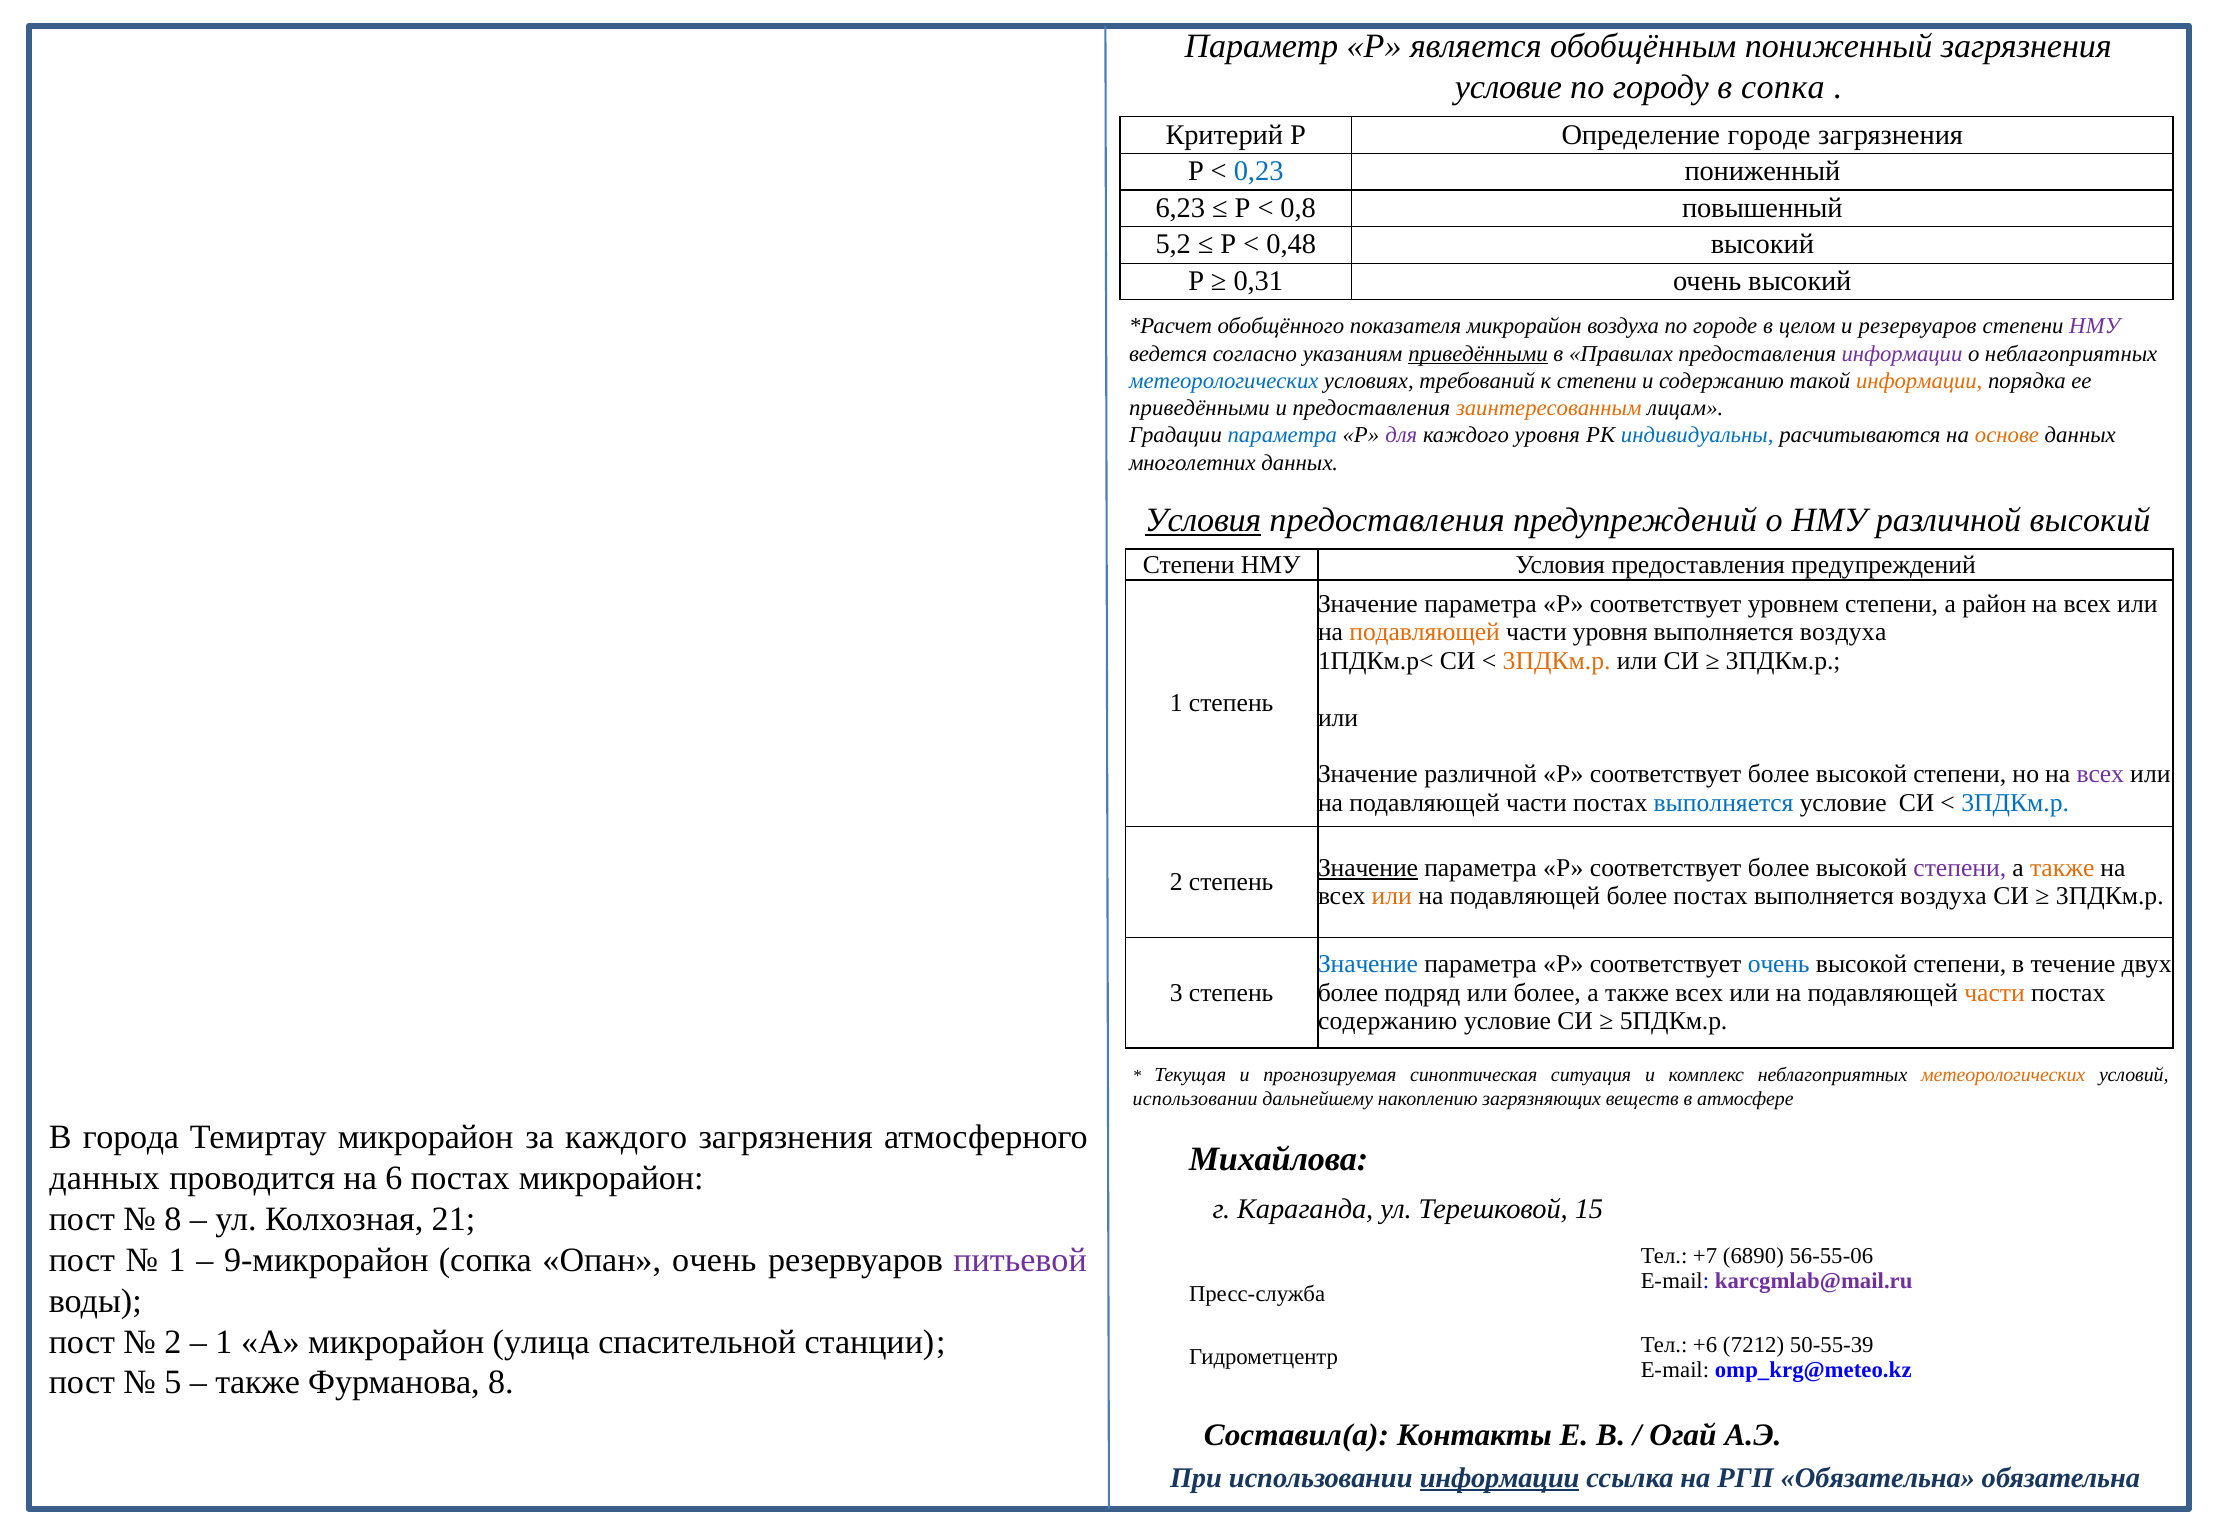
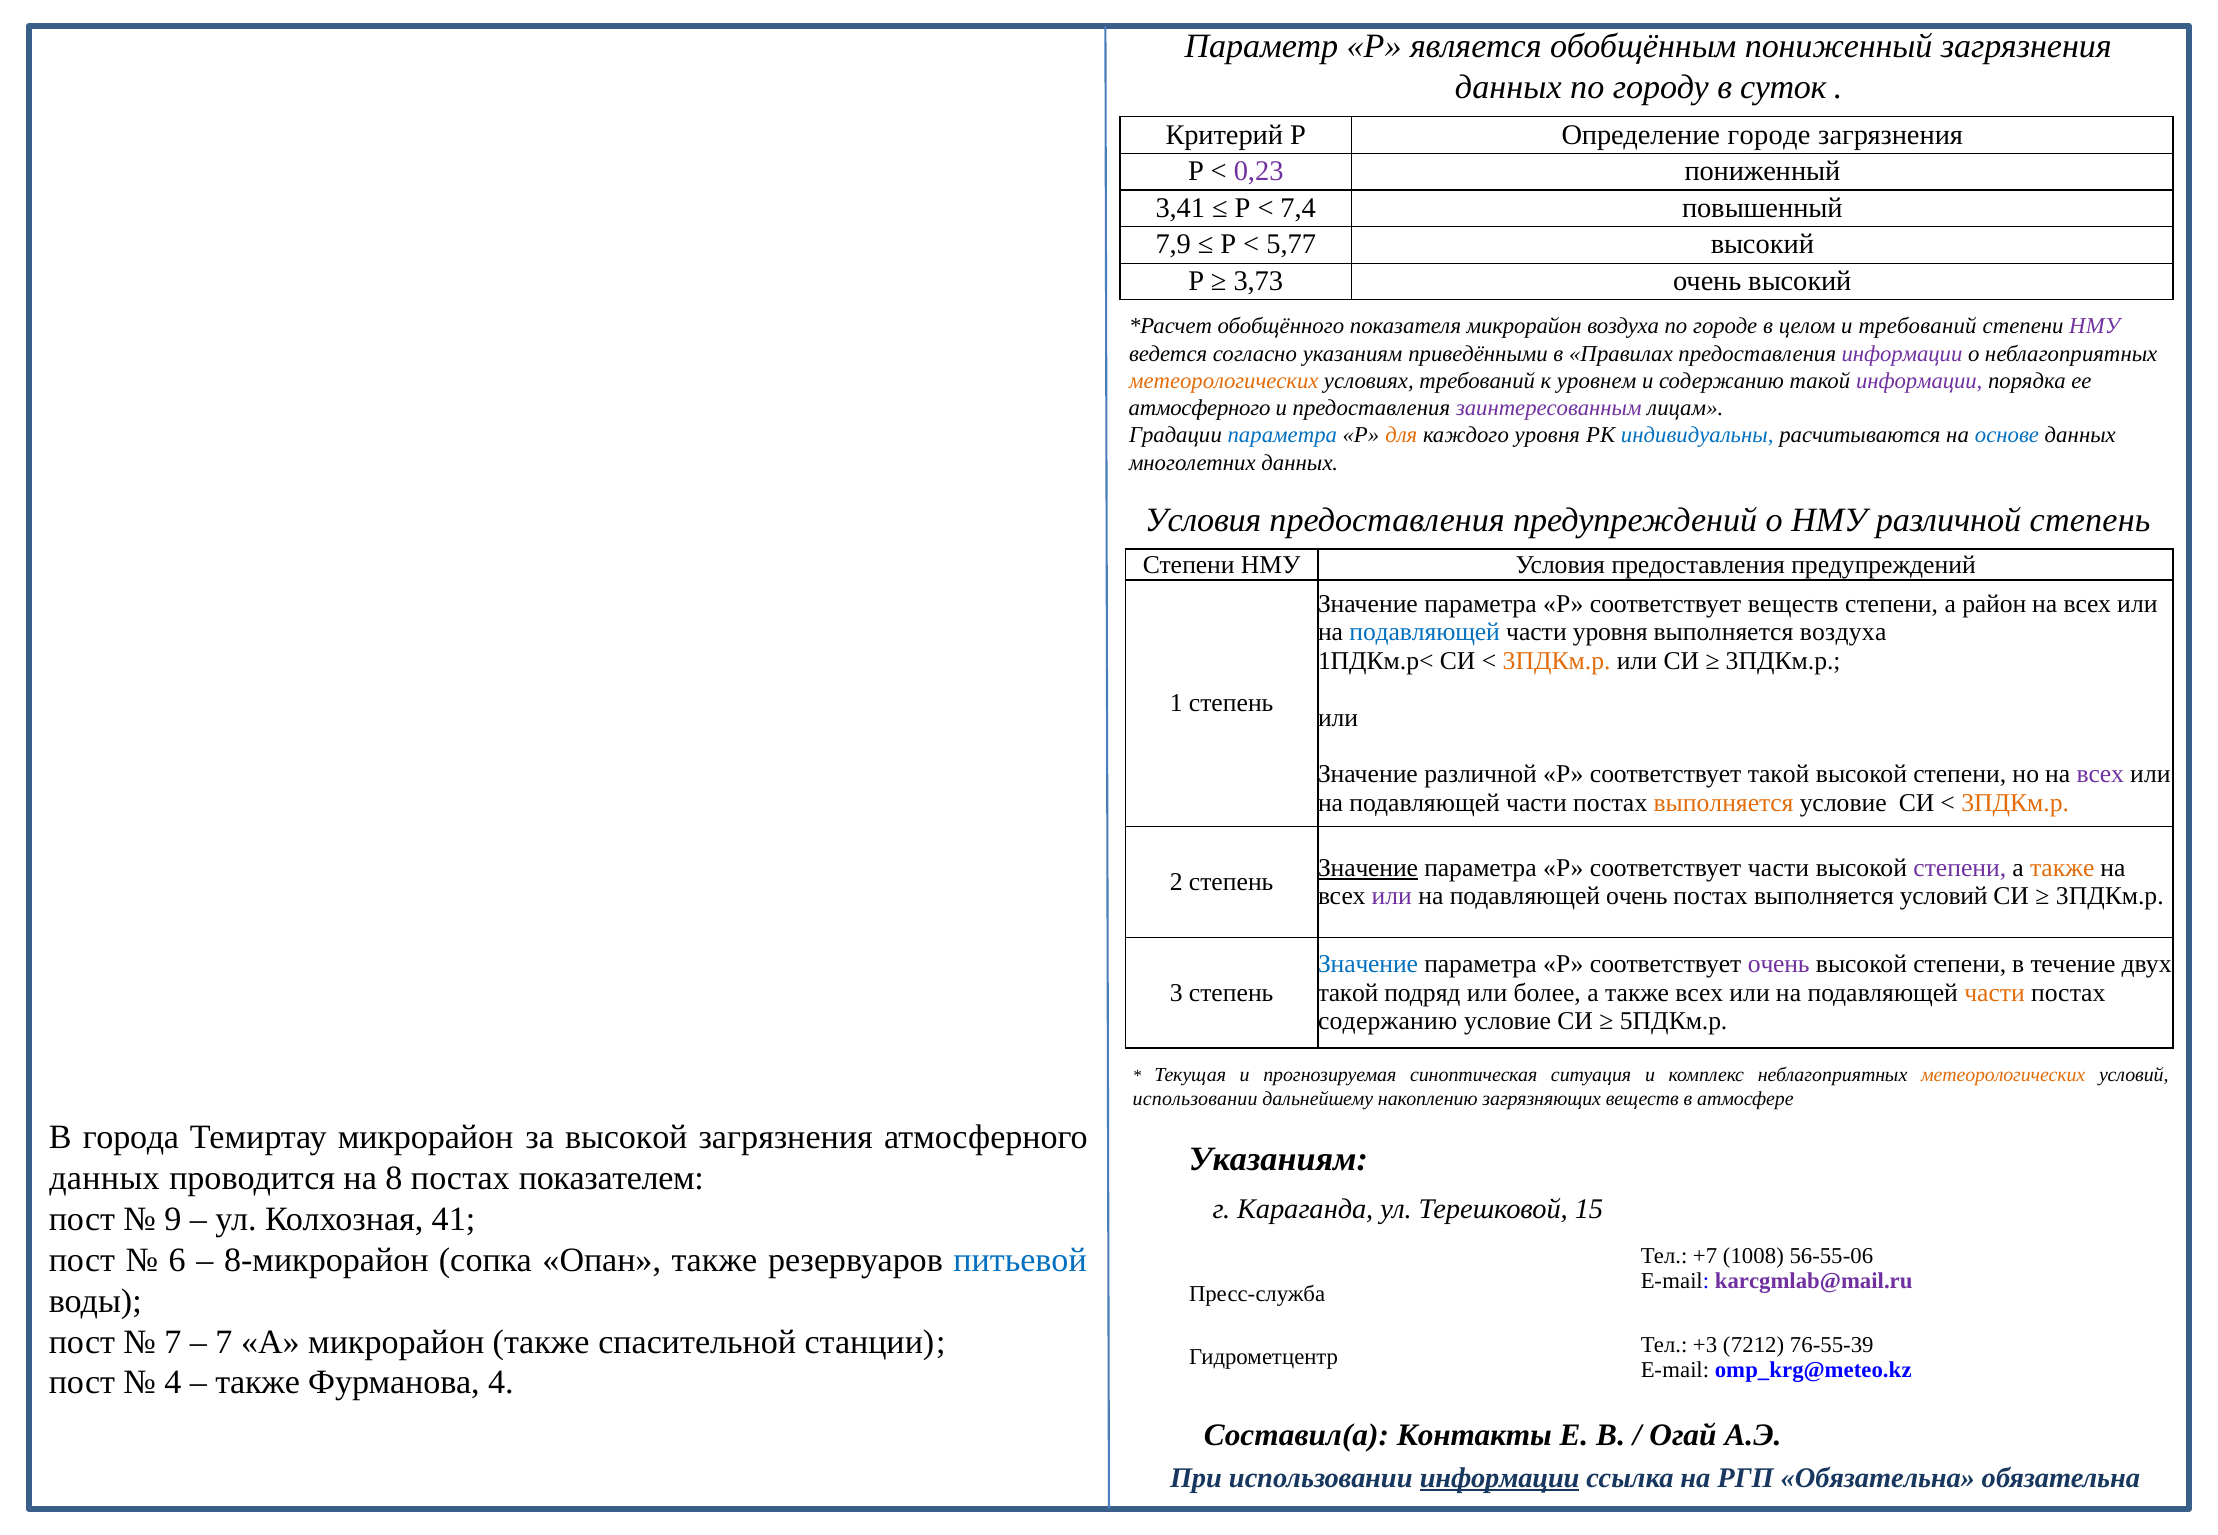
условие: условие -> данных (1508, 87)
в сопка: сопка -> суток (1783, 87)
0,23 colour: blue -> purple (1259, 171)
6,23: 6,23 -> 3,41 (1180, 208)
0,8: 0,8 -> 7,4 (1298, 208)
5,2: 5,2 -> 7,9 (1173, 245)
0,48: 0,48 -> 5,77 (1291, 245)
0,31: 0,31 -> 3,73 (1258, 281)
и резервуаров: резервуаров -> требований (1918, 326)
приведёнными underline: present -> none (1478, 354)
метеорологических colour: blue -> orange (1224, 381)
к степени: степени -> уровнем (1597, 381)
информации colour: orange -> purple (1919, 381)
приведёнными: приведёнными -> атмосферного (1200, 408)
заинтересованным colour: orange -> purple (1549, 408)
для colour: purple -> orange (1401, 435)
основе colour: orange -> blue (2007, 435)
Условия underline: present -> none (1203, 520)
различной высокий: высокий -> степень (2090, 520)
соответствует уровнем: уровнем -> веществ (1793, 604)
подавляющей colour: orange -> blue (1425, 633)
более: более -> такой (1779, 775)
выполняется colour: blue -> orange (1724, 803)
3ПДКм.р colour: blue -> orange (2015, 803)
параметра Р соответствует более: более -> части (1779, 868)
или colour: orange -> purple (1392, 896)
подавляющей более: более -> очень (1637, 896)
постах выполняется воздуха: воздуха -> условий (1944, 896)
очень colour: blue -> purple (1779, 965)
более: более -> такой (1348, 993)
за каждого: каждого -> высокой (626, 1138)
Михайлова: Михайлова -> Указаниям (1278, 1160)
6: 6 -> 8 (394, 1178)
постах микрорайон: микрорайон -> показателем (611, 1178)
8: 8 -> 9 (173, 1219)
21: 21 -> 41 (454, 1219)
1: 1 -> 6 (177, 1260)
9-микрорайон: 9-микрорайон -> 8-микрорайон (326, 1260)
Опан очень: очень -> также (714, 1260)
питьевой colour: purple -> blue (1020, 1260)
6890: 6890 -> 1008 (1753, 1257)
2: 2 -> 7 (173, 1342)
1: 1 -> 7 (224, 1342)
микрорайон улица: улица -> также (541, 1342)
+6: +6 -> +3 (1705, 1345)
50-55-39: 50-55-39 -> 76-55-39 (1832, 1345)
5: 5 -> 4 (173, 1383)
Фурманова 8: 8 -> 4 (501, 1383)
